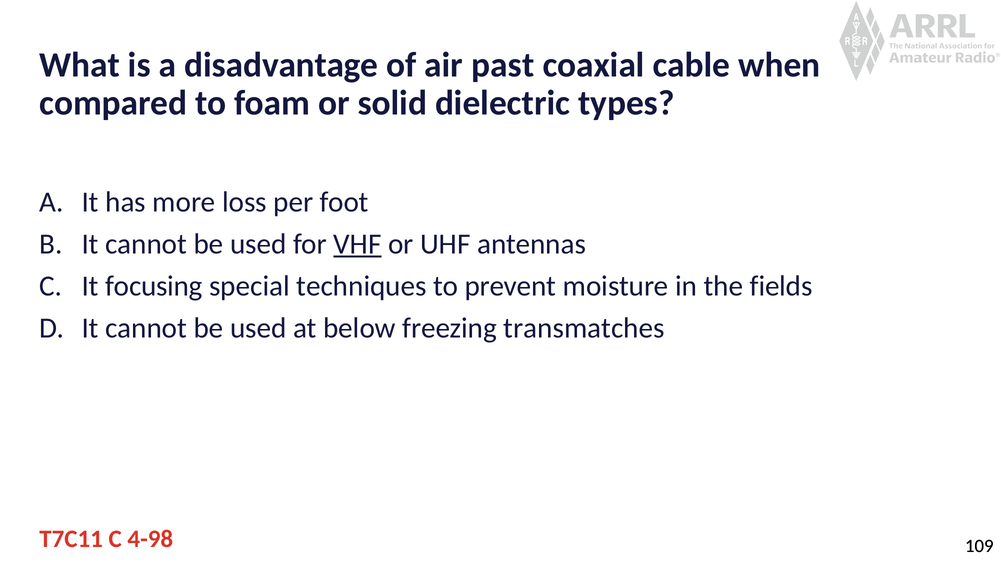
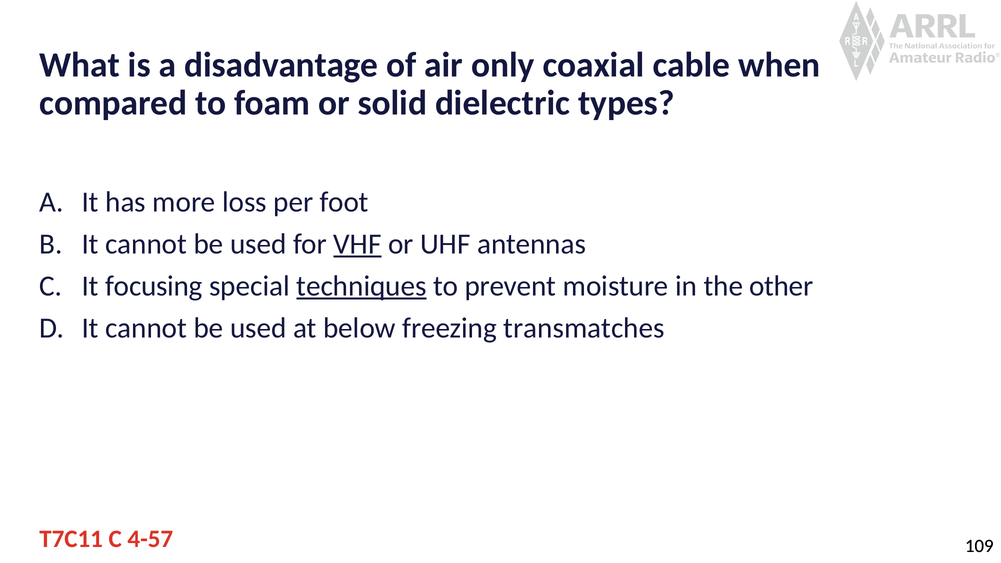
past: past -> only (503, 65)
techniques underline: none -> present (362, 286)
fields: fields -> other (781, 286)
4-98: 4-98 -> 4-57 (150, 539)
